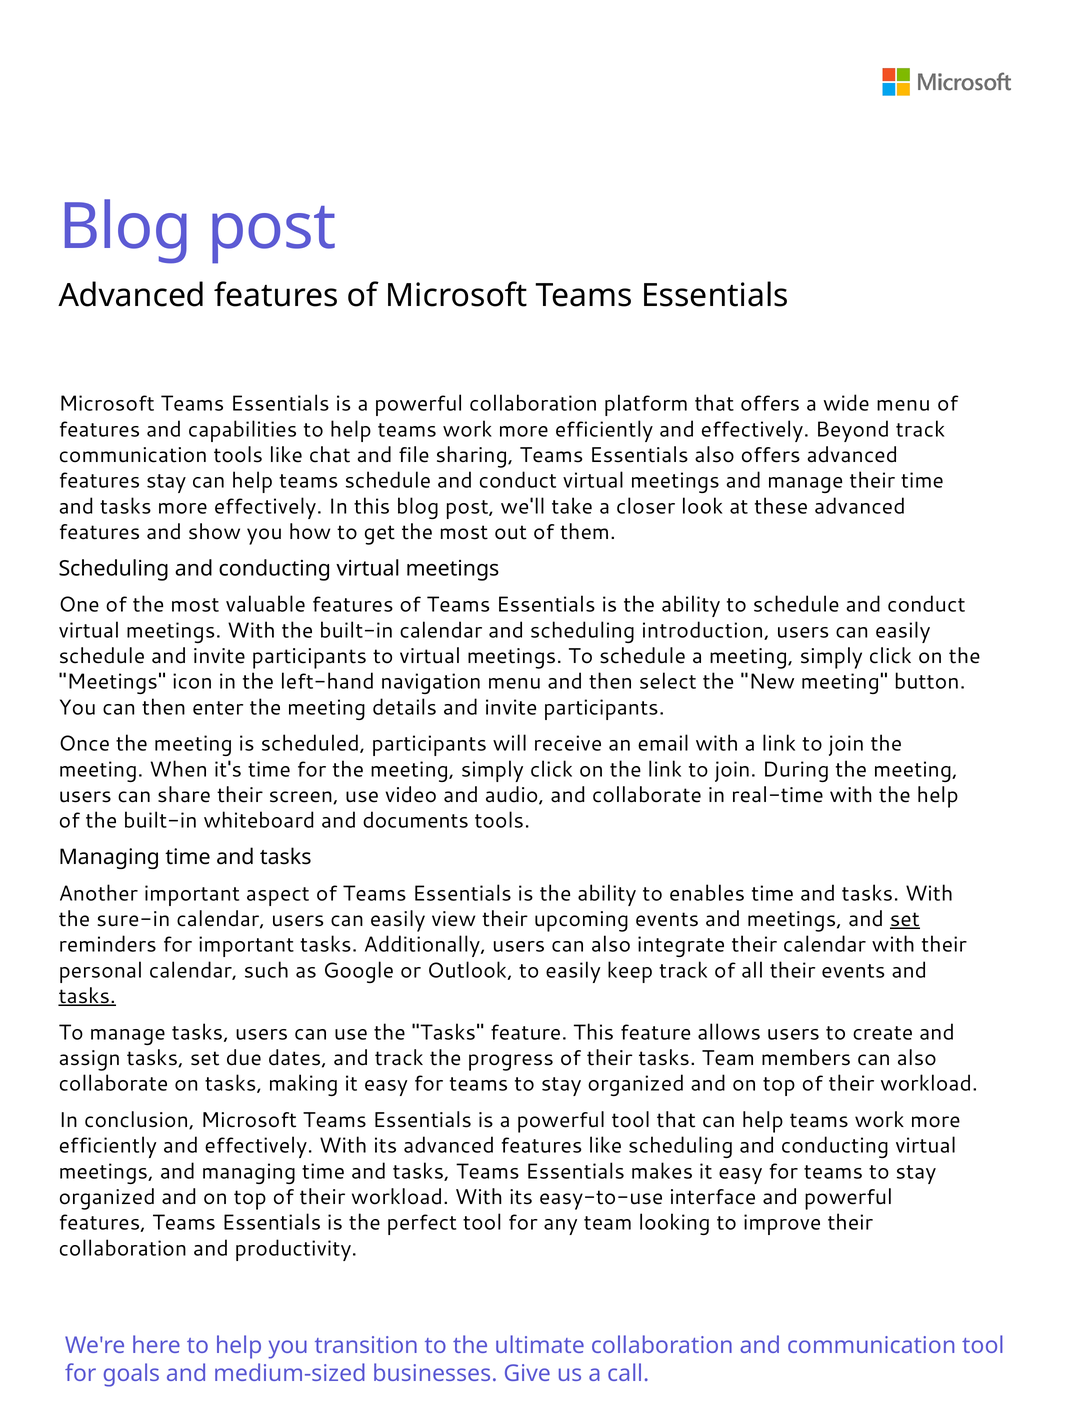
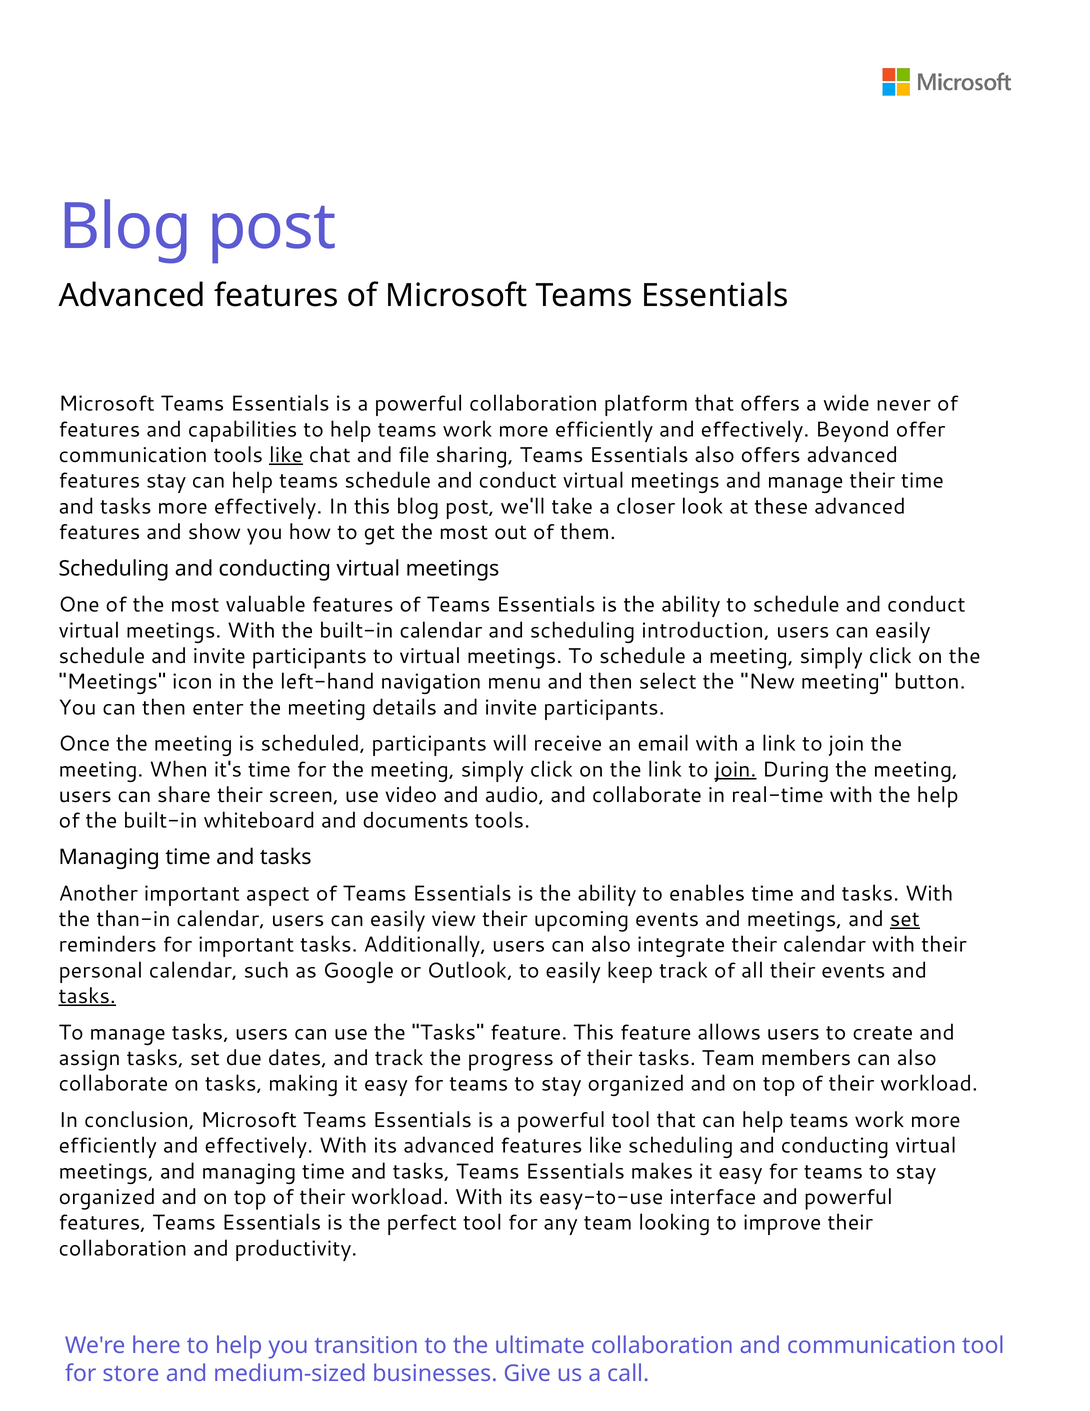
wide menu: menu -> never (903, 404)
Beyond track: track -> offer (921, 429)
like underline: none -> present (286, 455)
join underline: none -> present (736, 769)
sure-in: sure-in -> than-in (133, 919)
goals: goals -> store (131, 1373)
